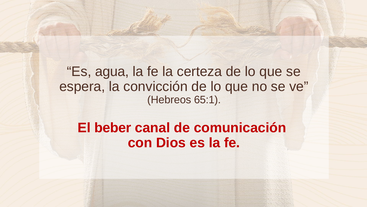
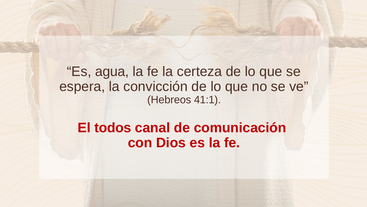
65:1: 65:1 -> 41:1 (207, 100)
beber: beber -> todos (113, 128)
